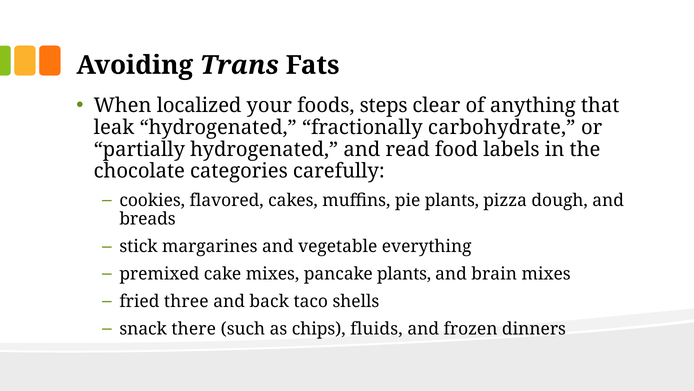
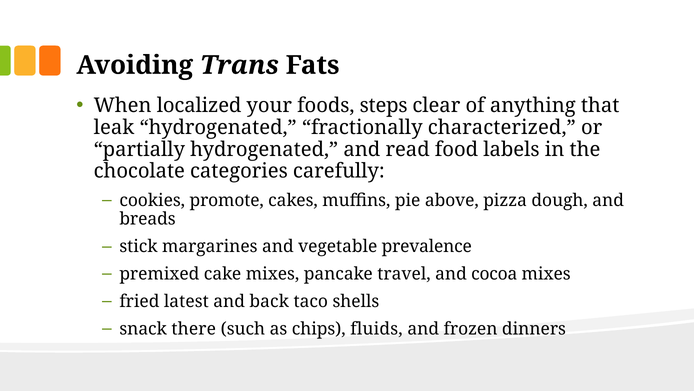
carbohydrate: carbohydrate -> characterized (502, 127)
flavored: flavored -> promote (227, 200)
pie plants: plants -> above (452, 200)
everything: everything -> prevalence (427, 246)
pancake plants: plants -> travel (404, 274)
brain: brain -> cocoa (494, 274)
three: three -> latest (186, 301)
